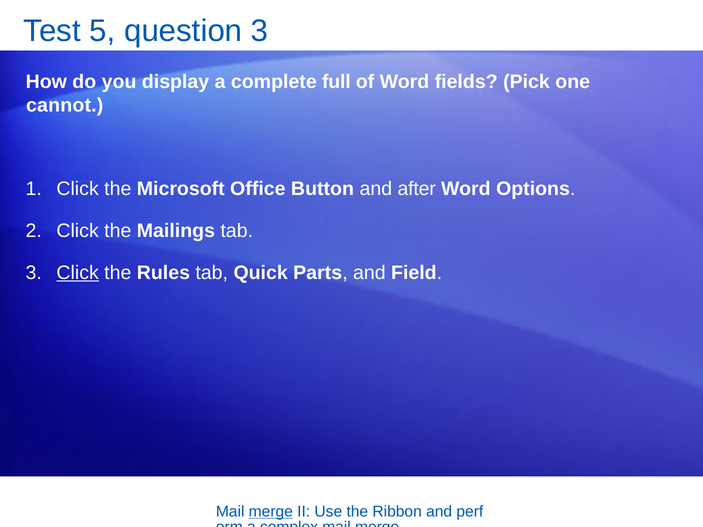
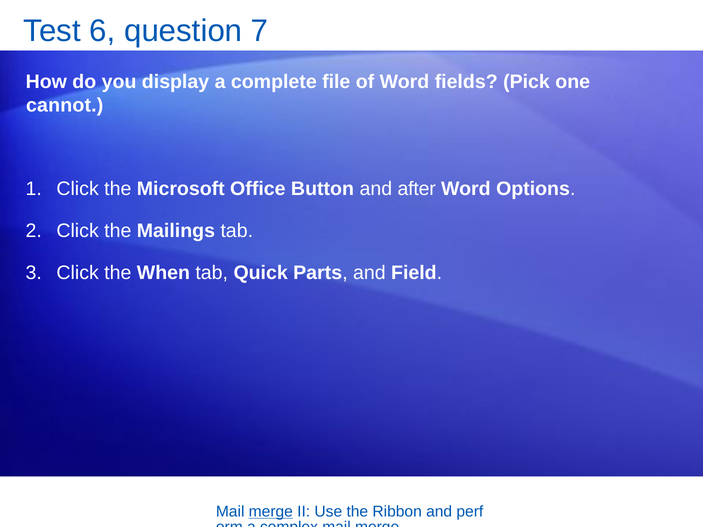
5: 5 -> 6 (102, 31)
question 3: 3 -> 7 (260, 31)
full: full -> file (336, 82)
Click underline: present -> none (78, 273)
Rules: Rules -> When (163, 273)
